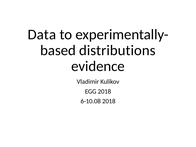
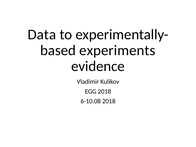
distributions: distributions -> experiments (117, 50)
